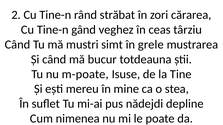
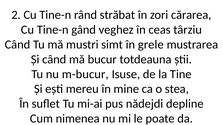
m-poate: m-poate -> m-bucur (85, 74)
